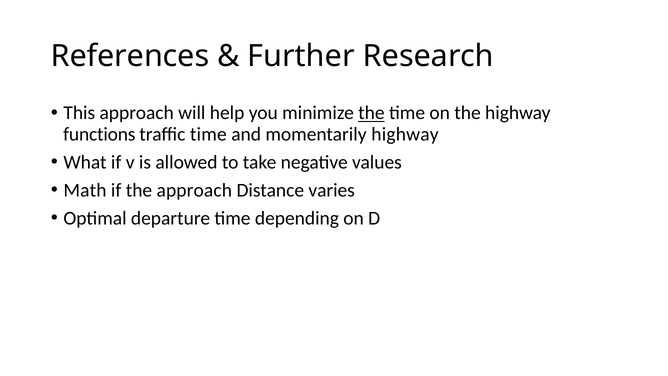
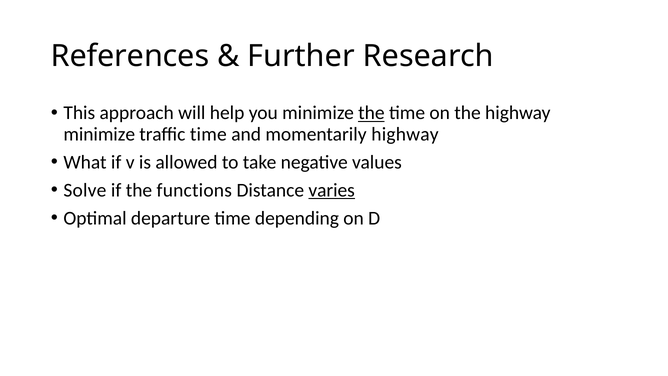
functions: functions -> minimize (99, 134)
Math: Math -> Solve (85, 190)
the approach: approach -> functions (194, 190)
varies underline: none -> present (332, 190)
